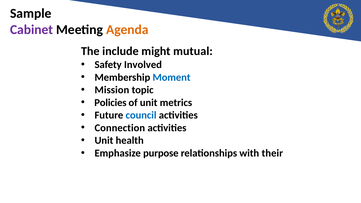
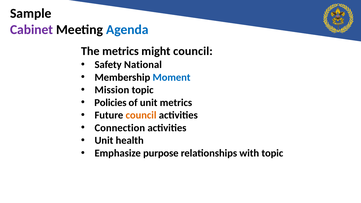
Agenda colour: orange -> blue (127, 30)
The include: include -> metrics (120, 51)
might mutual: mutual -> council (193, 51)
Involved: Involved -> National (143, 65)
council colour: blue -> orange (141, 115)
with their: their -> topic (272, 153)
